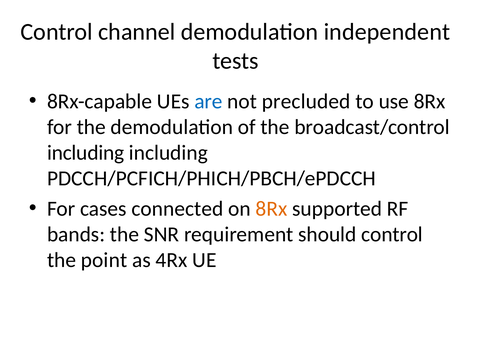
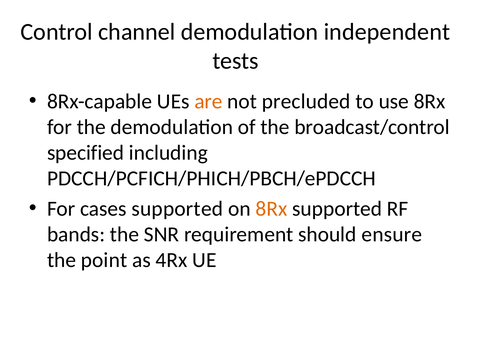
are colour: blue -> orange (208, 101)
including: including -> specified (86, 153)
cases connected: connected -> supported (177, 208)
should control: control -> ensure (392, 234)
